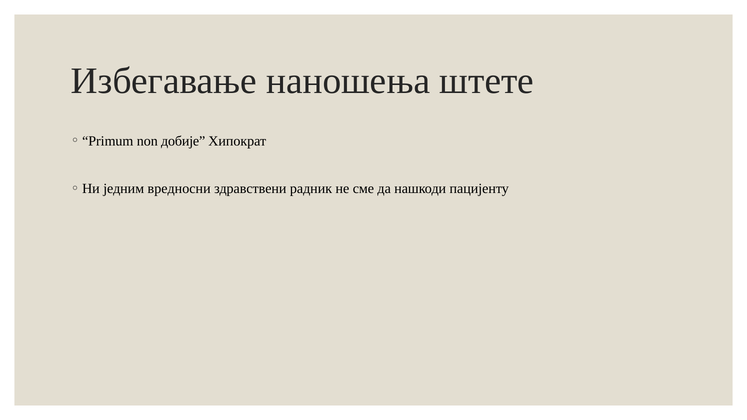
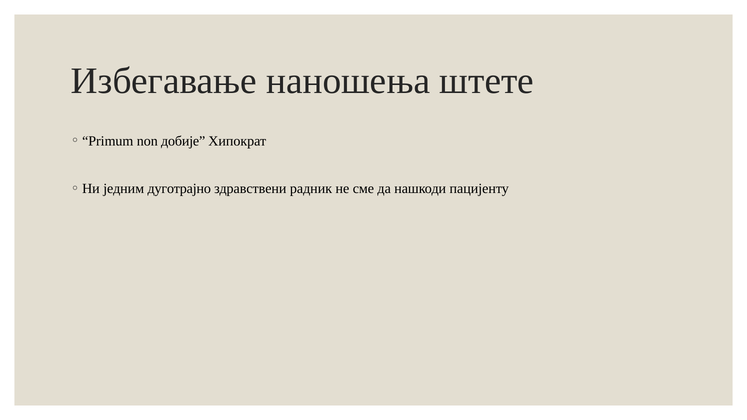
вредносни: вредносни -> дуготрајно (179, 189)
